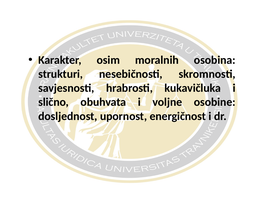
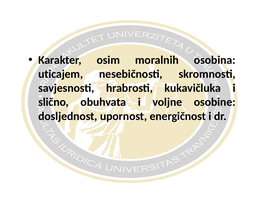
strukturi: strukturi -> uticajem (61, 74)
